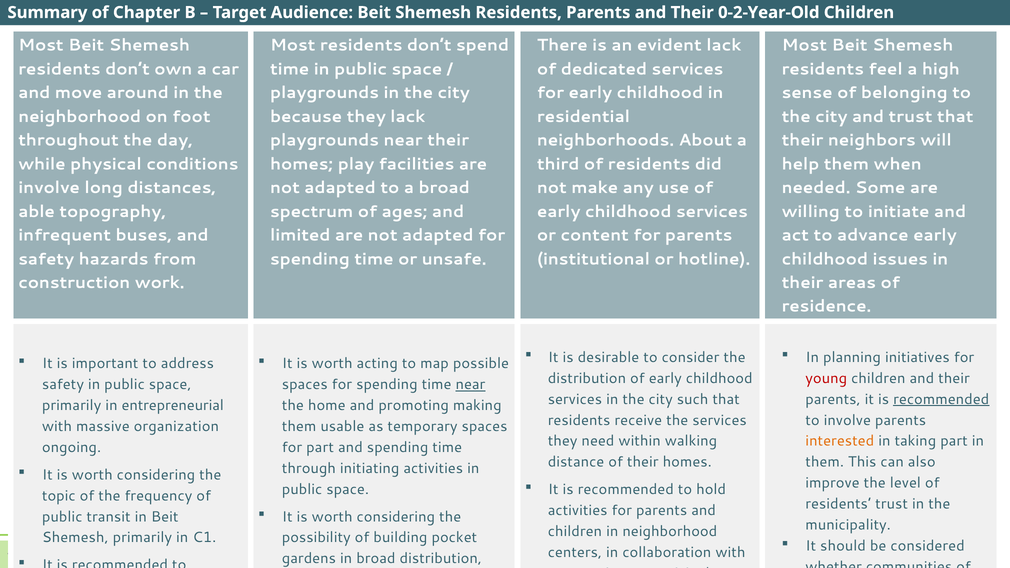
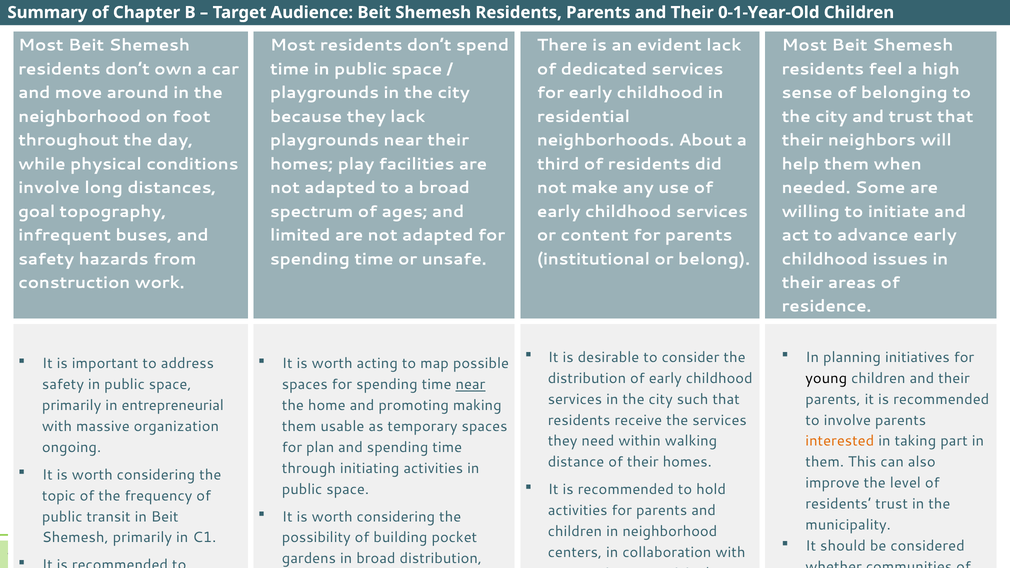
0-2-Year-Old: 0-2-Year-Old -> 0-1-Year-Old (769, 13)
able: able -> goal (37, 212)
hotline: hotline -> belong (714, 259)
young colour: red -> black (826, 378)
recommended underline: present -> none (941, 399)
for part: part -> plan (320, 448)
